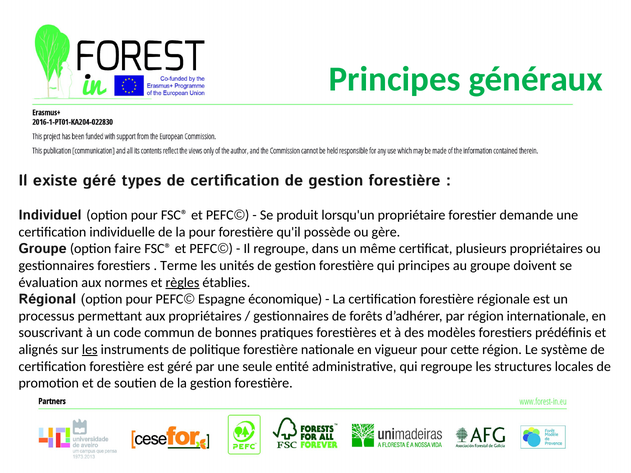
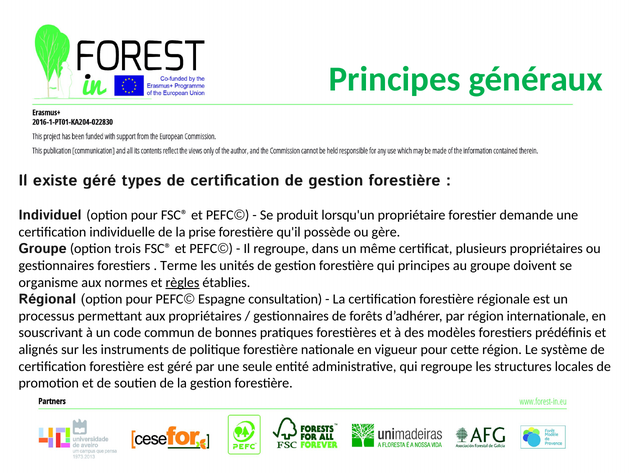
la pour: pour -> prise (202, 232)
faire: faire -> trois (128, 249)
évaluation: évaluation -> organisme (48, 283)
économique: économique -> consultation (285, 299)
les underline: present -> none (90, 350)
